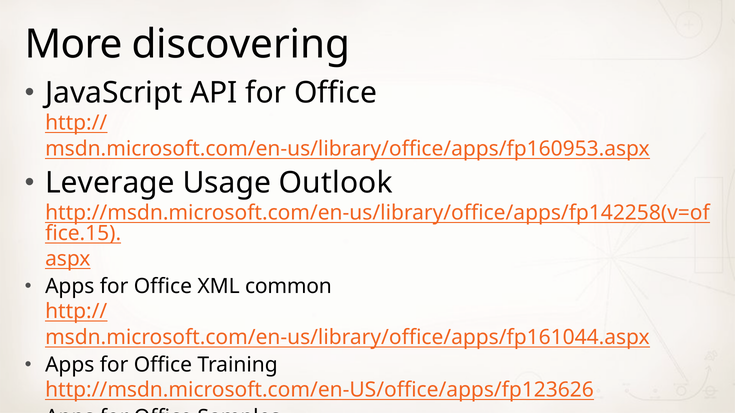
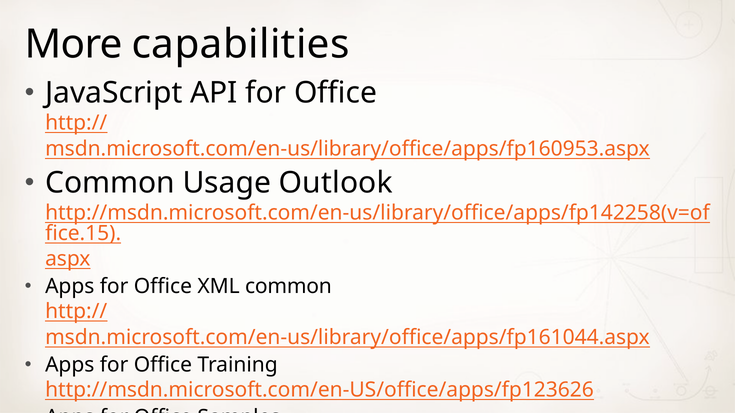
discovering: discovering -> capabilities (241, 44)
Leverage: Leverage -> Common (110, 183)
